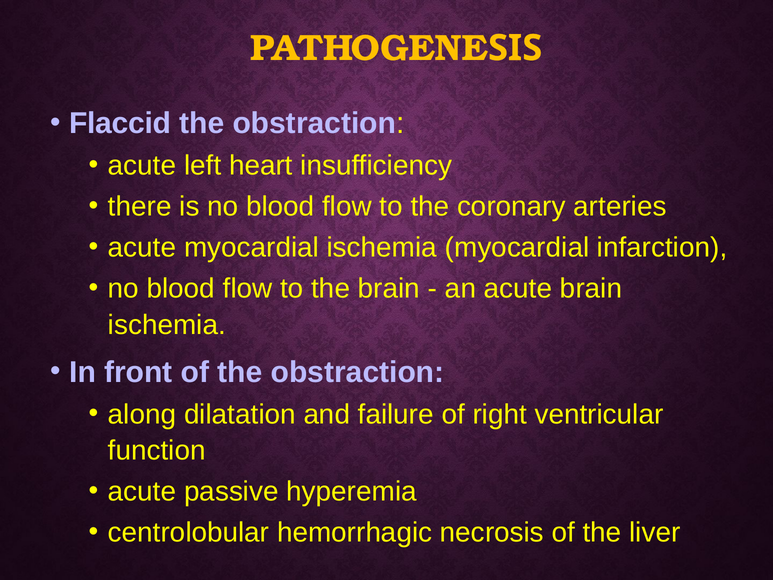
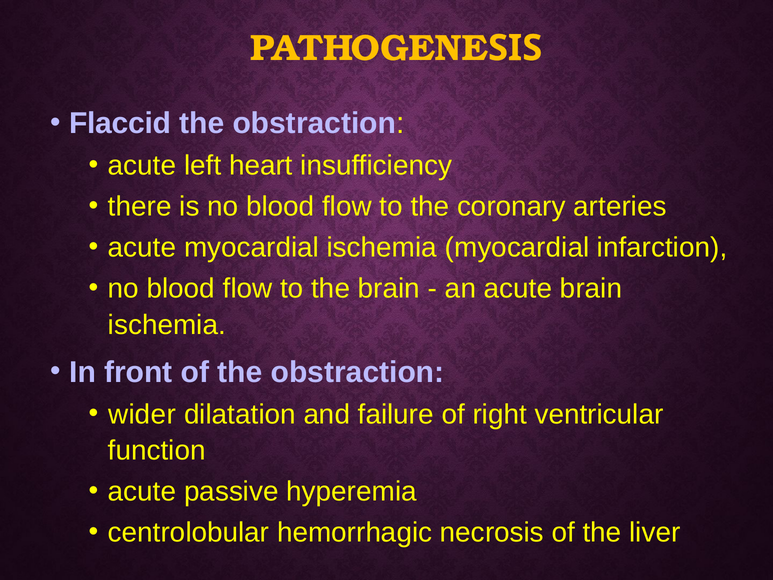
along: along -> wider (142, 414)
